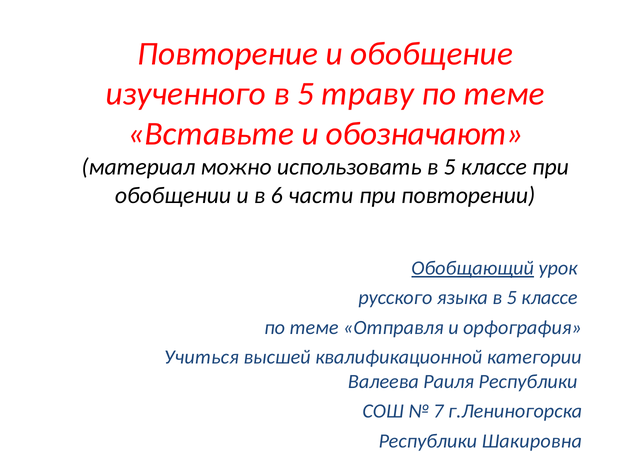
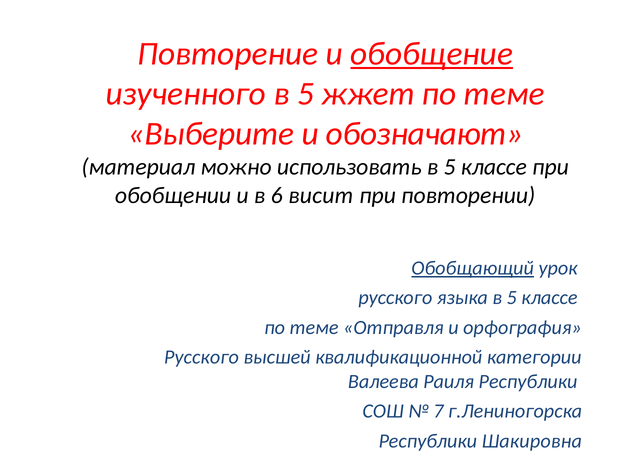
обобщение underline: none -> present (432, 54)
траву: траву -> жжет (368, 94)
Вставьте: Вставьте -> Выберите (211, 134)
части: части -> висит (321, 196)
Учиться: Учиться -> Русского (201, 358)
